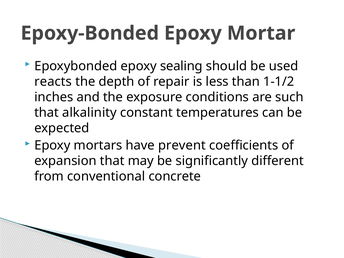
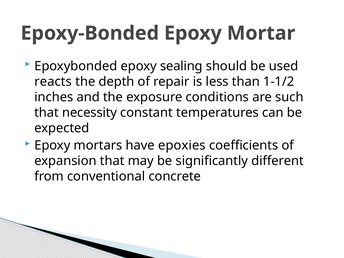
alkalinity: alkalinity -> necessity (90, 113)
prevent: prevent -> epoxies (182, 145)
